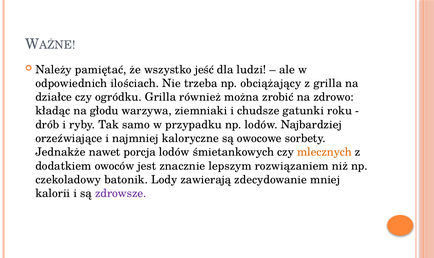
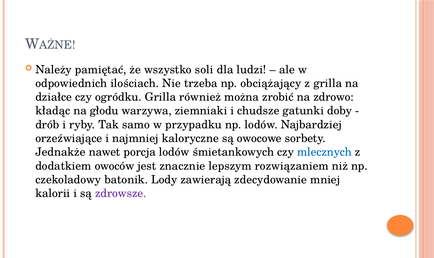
jeść: jeść -> soli (204, 70)
roku: roku -> doby (340, 111)
mlecznych colour: orange -> blue (324, 152)
